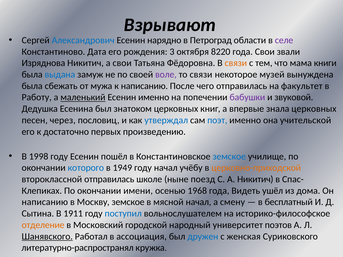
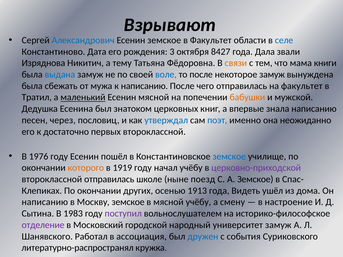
Есенин нарядно: нарядно -> земское (164, 40)
в Петроград: Петроград -> Факультет (211, 40)
селе colour: purple -> blue (284, 40)
8220: 8220 -> 8427 (221, 52)
года Свои: Свои -> Дала (265, 52)
а свои: свои -> тему (122, 63)
воле colour: purple -> blue (166, 75)
то связи: связи -> после (201, 75)
некоторое музей: музей -> замуж (272, 75)
Работу: Работу -> Тратил (37, 97)
Есенин именно: именно -> мясной (154, 97)
бабушки colour: purple -> orange (247, 97)
звуковой: звуковой -> мужской (294, 97)
знала церковных: церковных -> написанию (314, 109)
учительской: учительской -> неожиданно (306, 120)
первых произведению: произведению -> второклассной (154, 132)
1998: 1998 -> 1976 (39, 157)
которого colour: blue -> orange (86, 168)
1949: 1949 -> 1919 (122, 168)
церковно-приходской colour: orange -> purple (256, 168)
А Никитич: Никитич -> Земское (255, 179)
имени: имени -> других (138, 191)
1968: 1968 -> 1913 (197, 191)
мясной начал: начал -> учёбу (198, 202)
бесплатный: бесплатный -> настроение (289, 202)
1911: 1911 -> 1983 (73, 214)
поступил colour: blue -> purple (123, 214)
отделение colour: orange -> purple (43, 225)
университет поэтов: поэтов -> замуж (278, 225)
Шанявского underline: present -> none (47, 237)
женская: женская -> события (244, 237)
